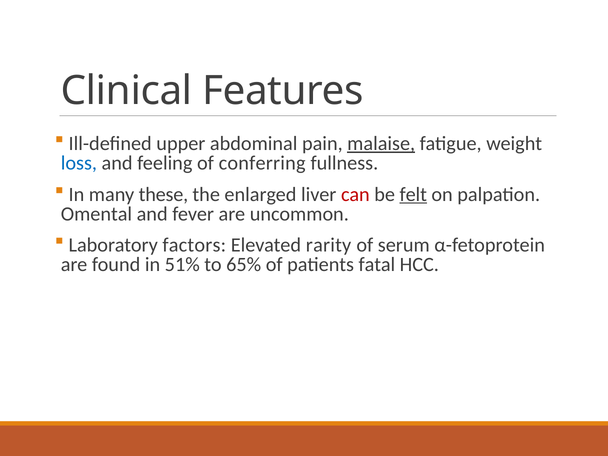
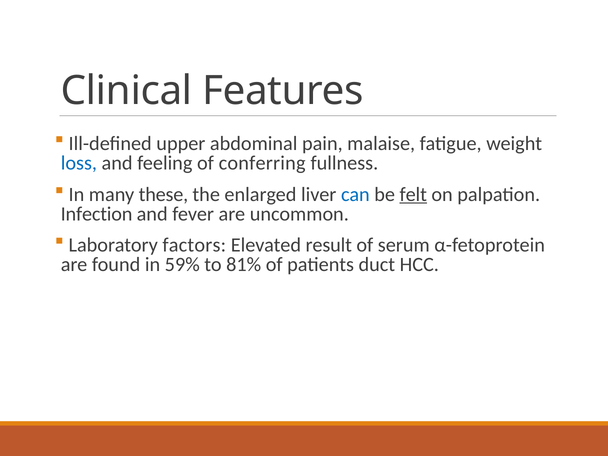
malaise underline: present -> none (381, 144)
can colour: red -> blue (355, 194)
Omental: Omental -> Infection (97, 214)
rarity: rarity -> result (329, 245)
51%: 51% -> 59% (182, 265)
65%: 65% -> 81% (244, 265)
fatal: fatal -> duct (377, 265)
